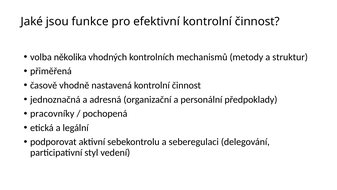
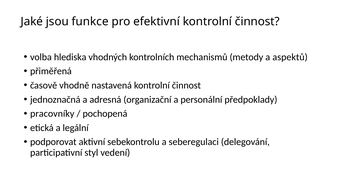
několika: několika -> hlediska (70, 57)
struktur: struktur -> aspektů (290, 57)
